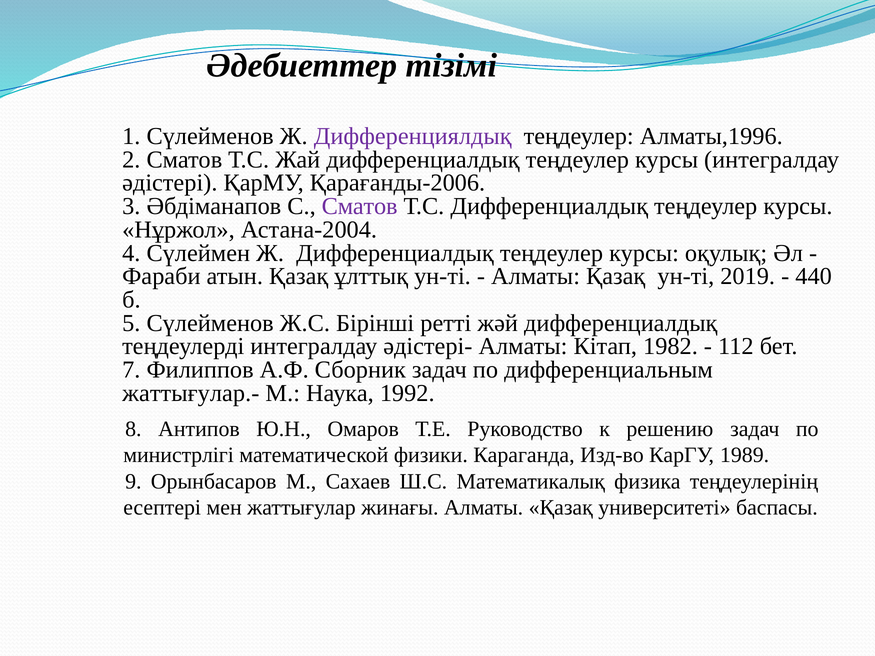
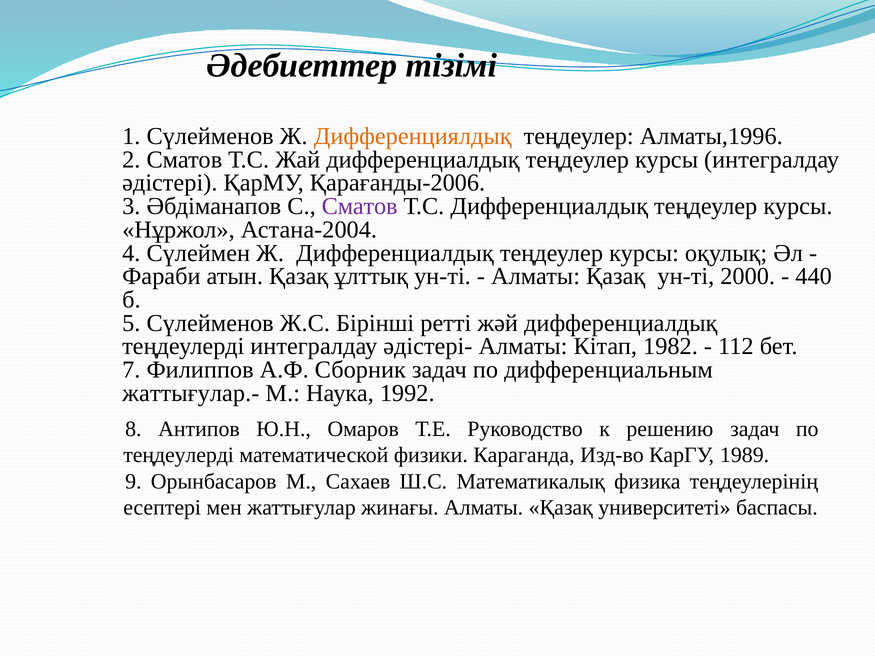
Дифференциялдық colour: purple -> orange (413, 136)
2019: 2019 -> 2000 (748, 276)
министрлігі: министрлігі -> теңдеулерді (179, 455)
